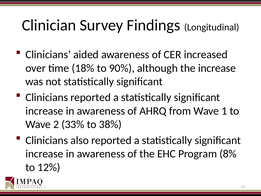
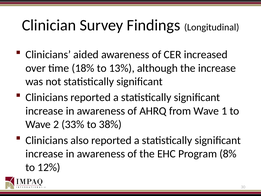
90%: 90% -> 13% (122, 68)
